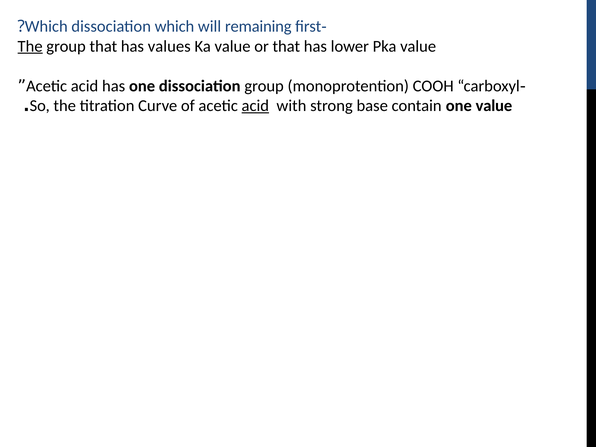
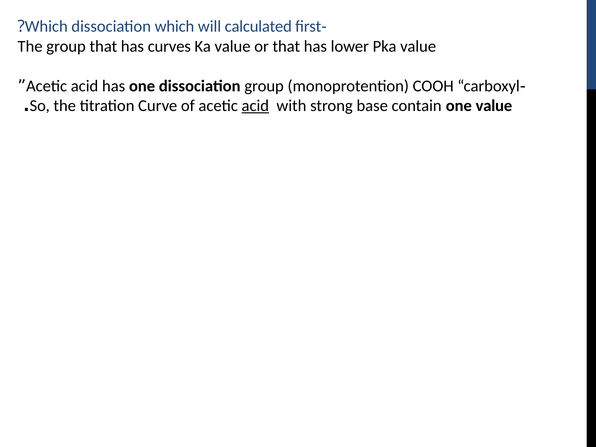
remaining: remaining -> calculated (258, 26)
The underline: present -> none (30, 46)
values: values -> curves (169, 46)
